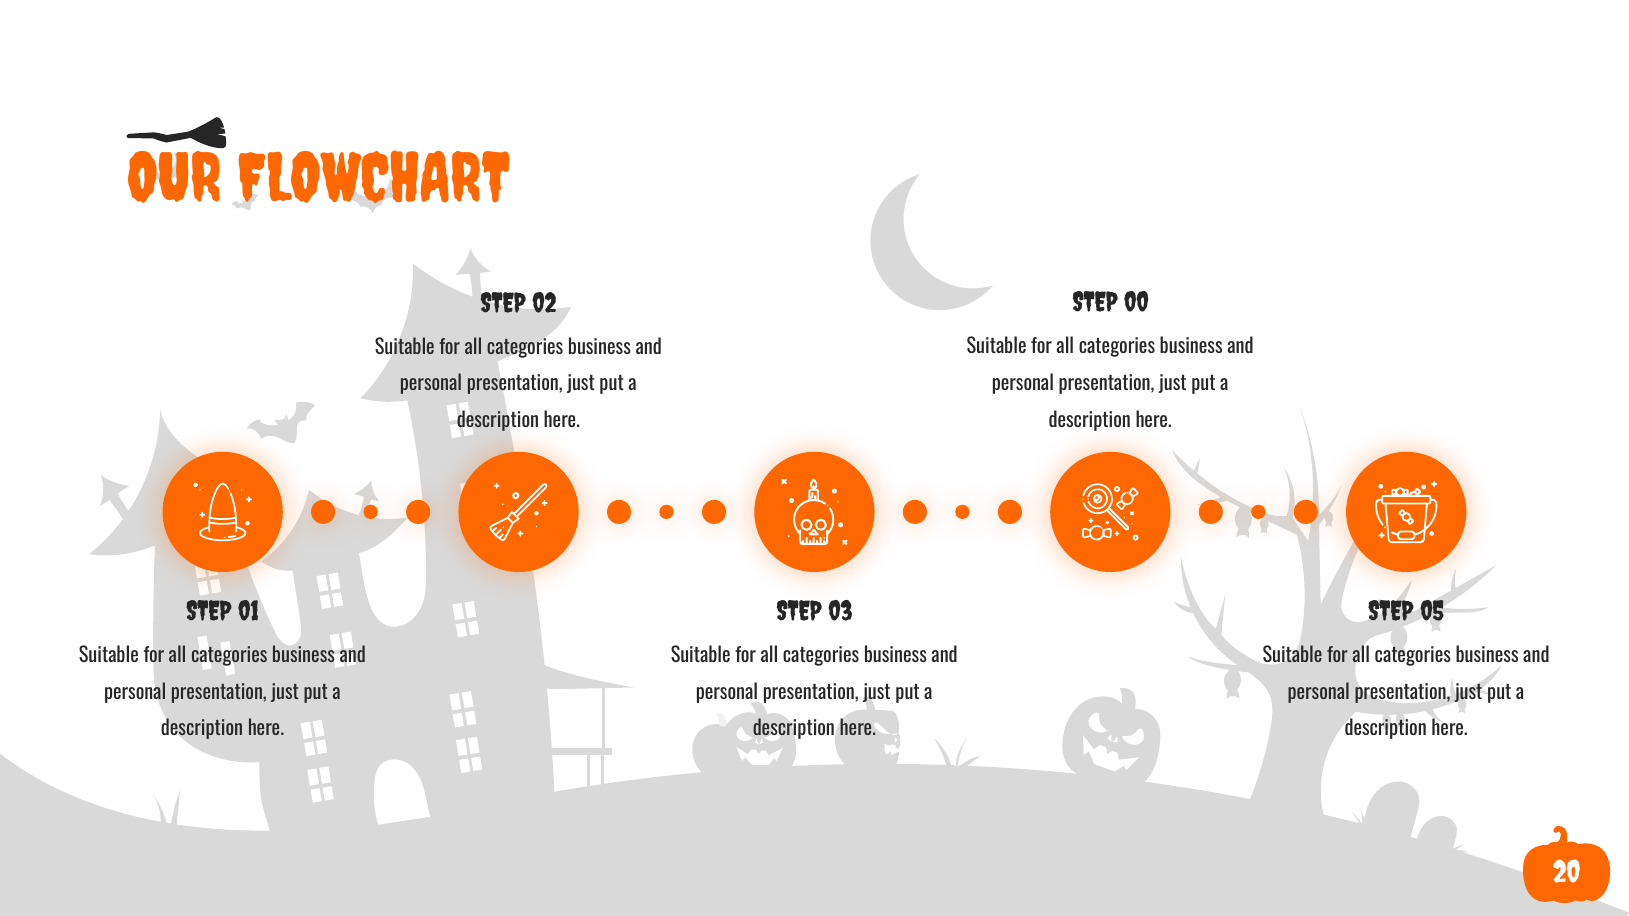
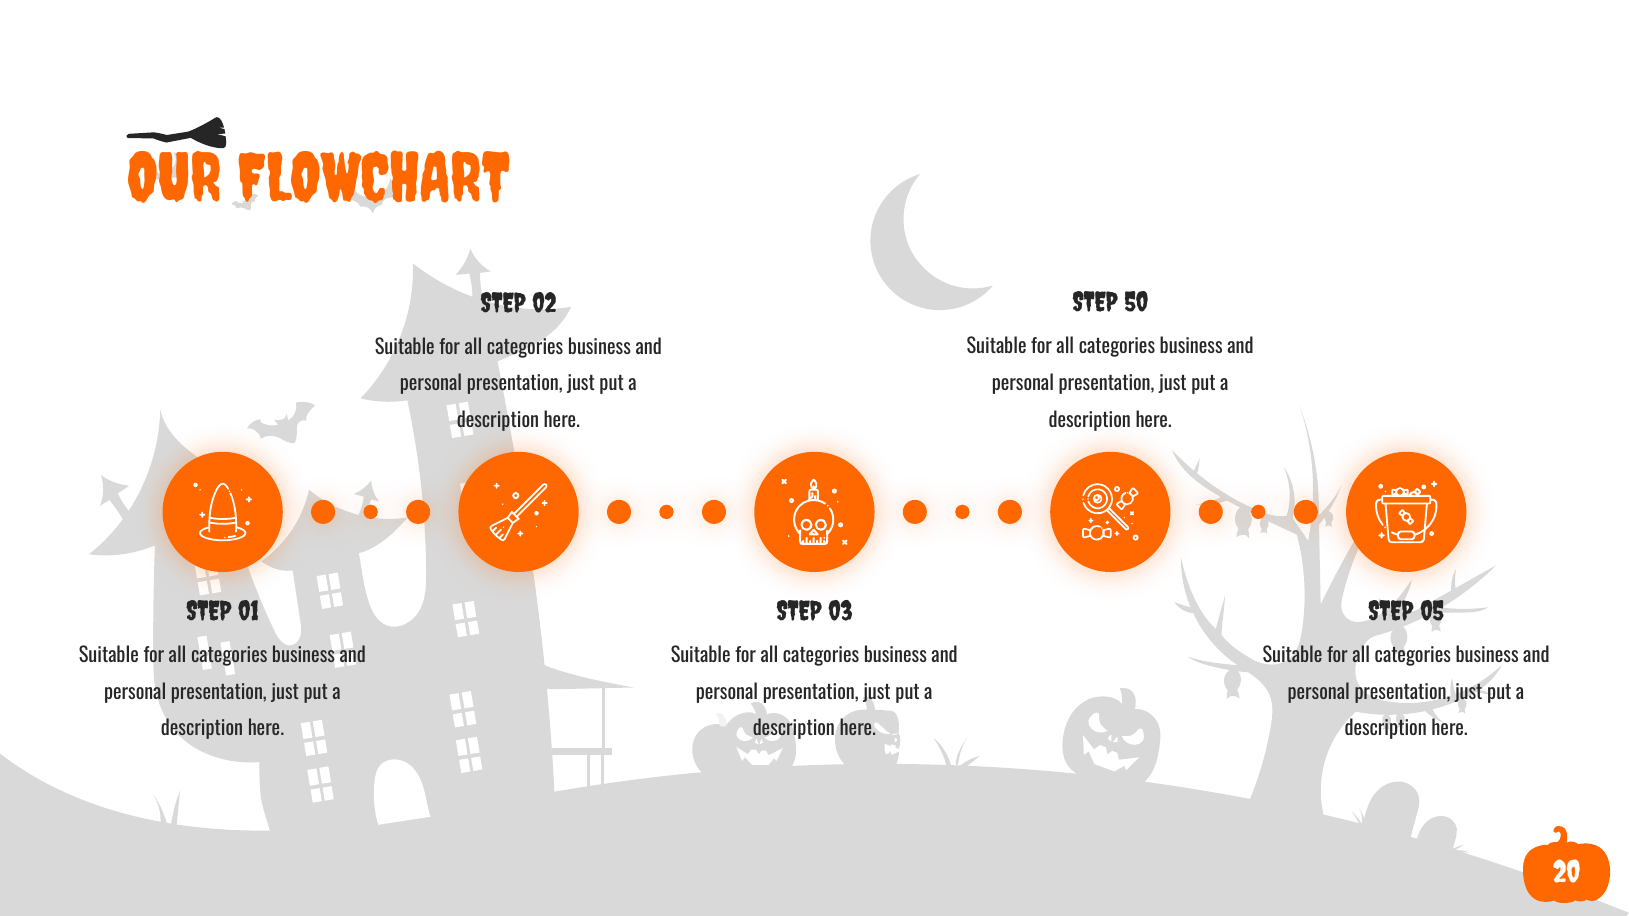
00: 00 -> 50 (1136, 303)
